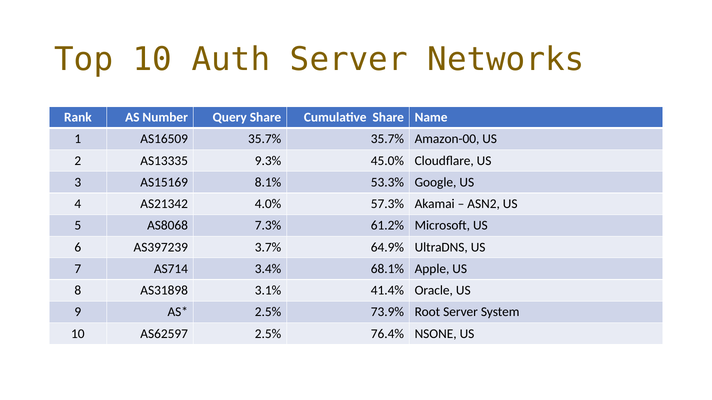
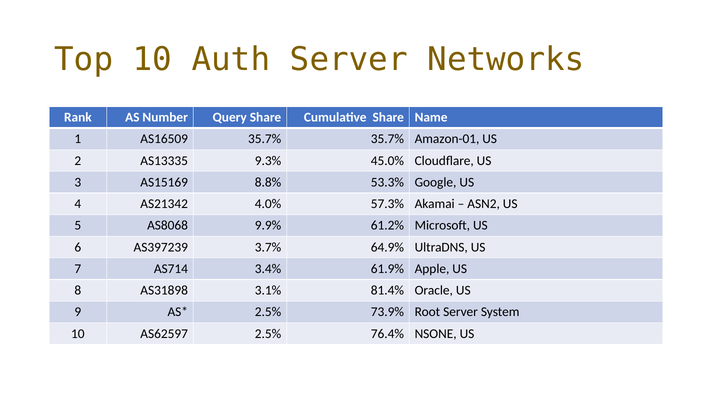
Amazon-00: Amazon-00 -> Amazon-01 (447, 139)
8.1%: 8.1% -> 8.8% (268, 183)
7.3%: 7.3% -> 9.9% (268, 226)
68.1%: 68.1% -> 61.9% (387, 269)
41.4%: 41.4% -> 81.4% (387, 291)
